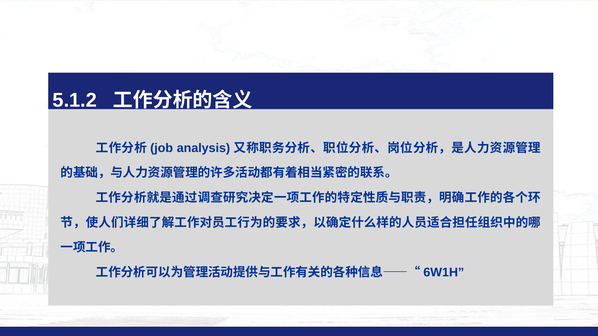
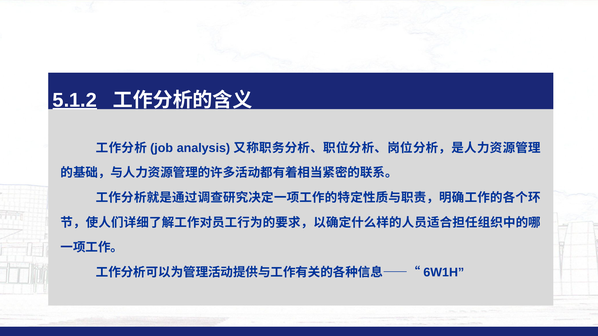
5.1.2 underline: none -> present (75, 100)
